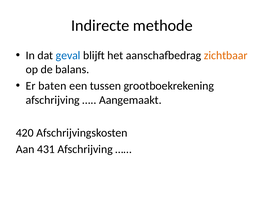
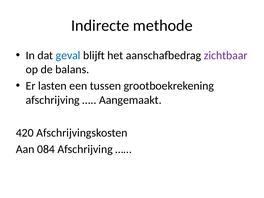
zichtbaar colour: orange -> purple (226, 55)
baten: baten -> lasten (52, 86)
431: 431 -> 084 (46, 149)
